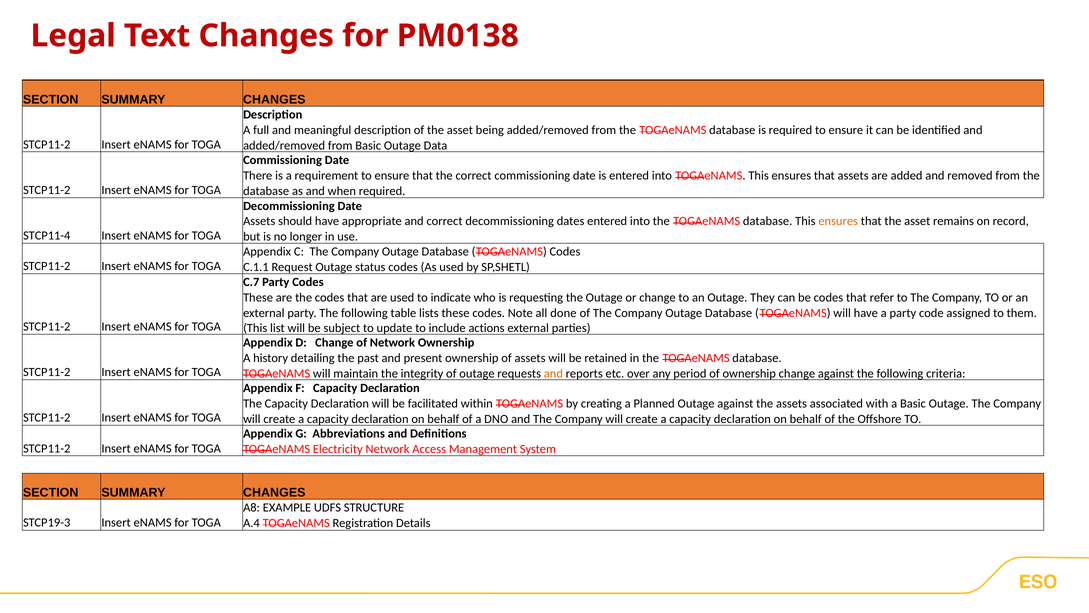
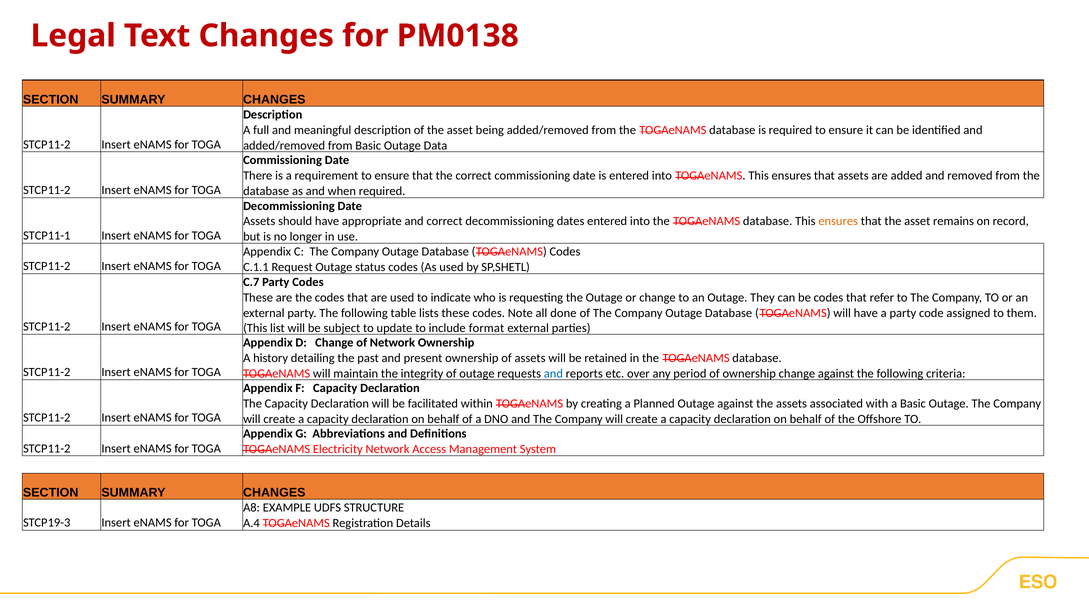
STCP11-4: STCP11-4 -> STCP11-1 (47, 235)
actions: actions -> format (486, 328)
and colour: orange -> blue (553, 373)
